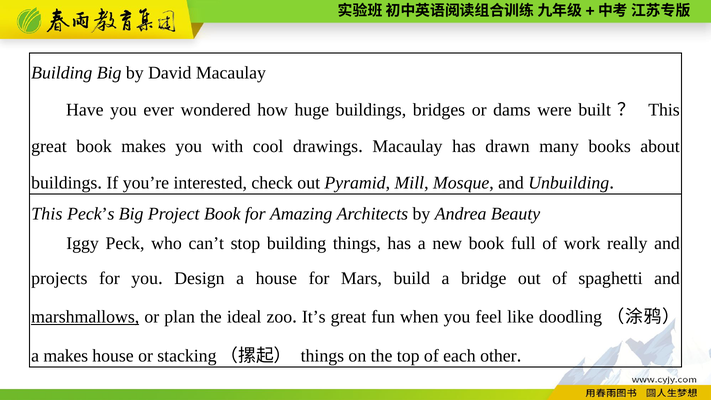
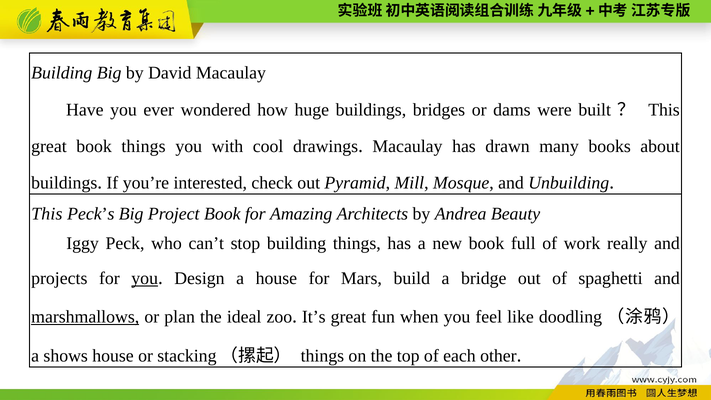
book makes: makes -> things (144, 146)
you underline: none -> present (145, 278)
a makes: makes -> shows (66, 356)
